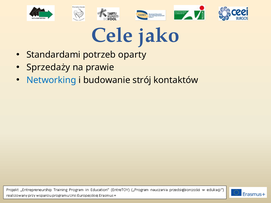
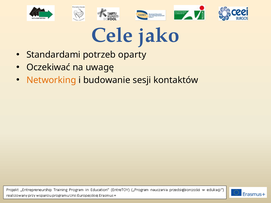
Sprzedaży: Sprzedaży -> Oczekiwać (48, 67)
prawie: prawie -> uwagę (100, 67)
Networking colour: blue -> orange (51, 80)
strój: strój -> sesji (142, 80)
